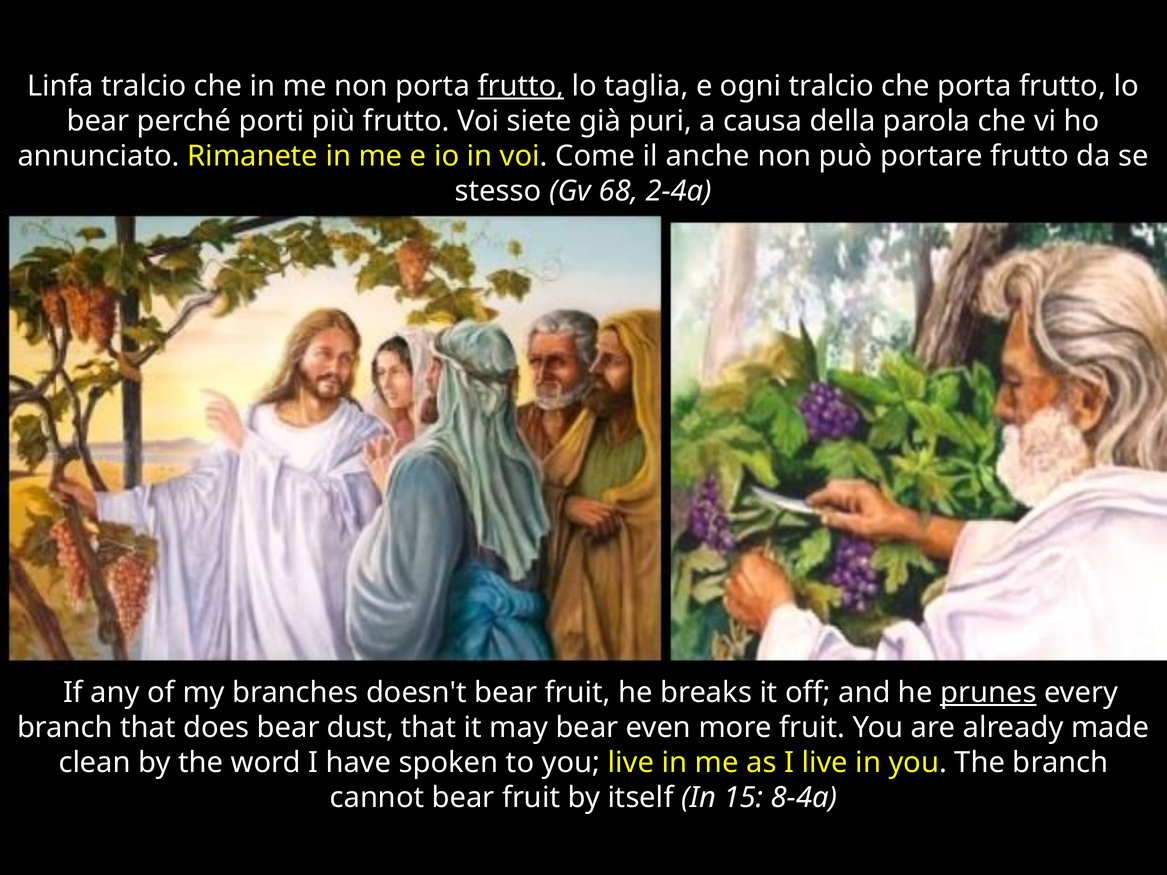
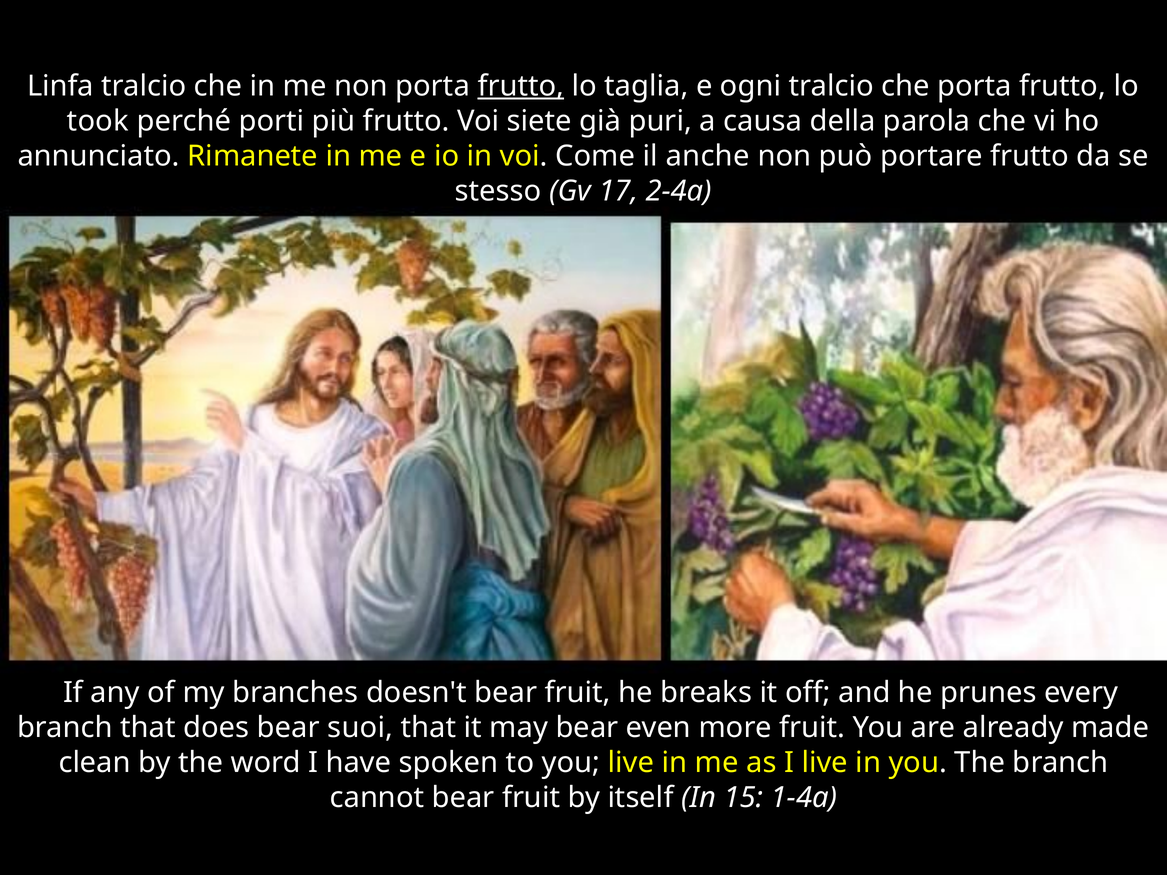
bear: bear -> took (98, 121)
68: 68 -> 17 (618, 191)
prunes underline: present -> none (988, 693)
dust: dust -> suoi (360, 728)
8-4a: 8-4a -> 1-4a (804, 798)
